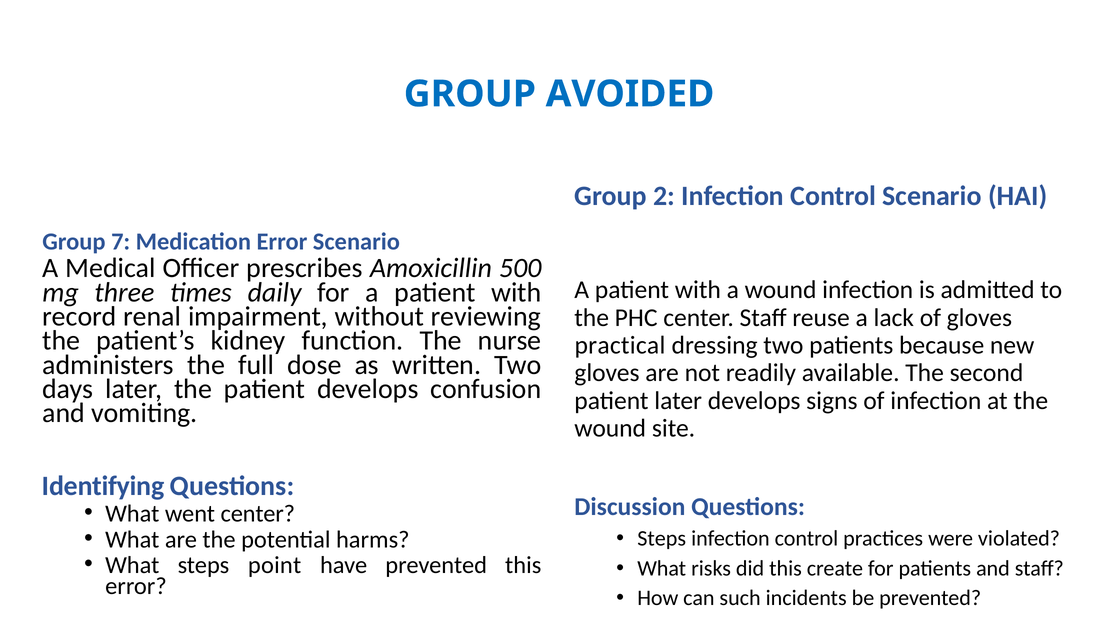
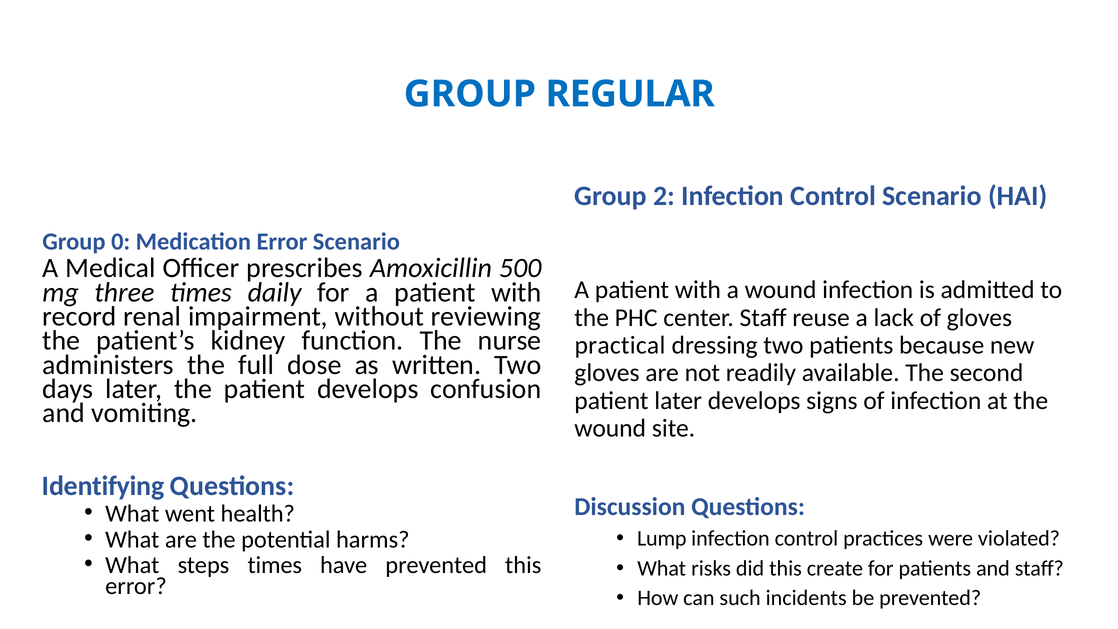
AVOIDED: AVOIDED -> REGULAR (630, 94)
7: 7 -> 0 (121, 241)
went center: center -> health (258, 514)
Steps: Steps -> Lump (662, 539)
steps point: point -> times (275, 565)
